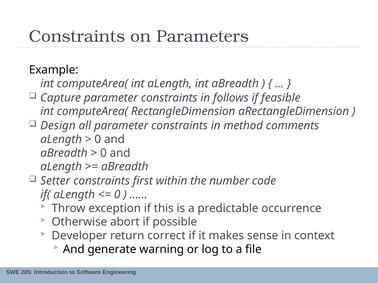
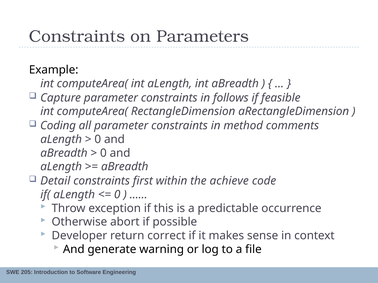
Design: Design -> Coding (58, 126)
Setter: Setter -> Detail (55, 181)
number: number -> achieve (229, 181)
